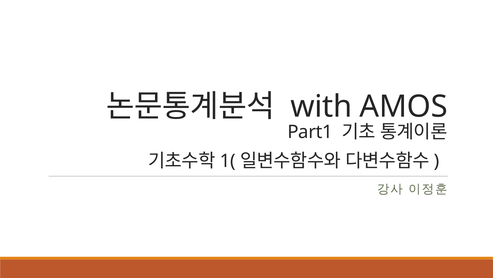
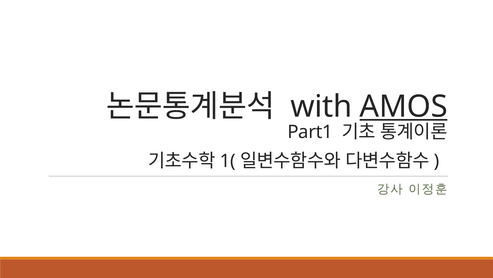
AMOS underline: none -> present (404, 106)
